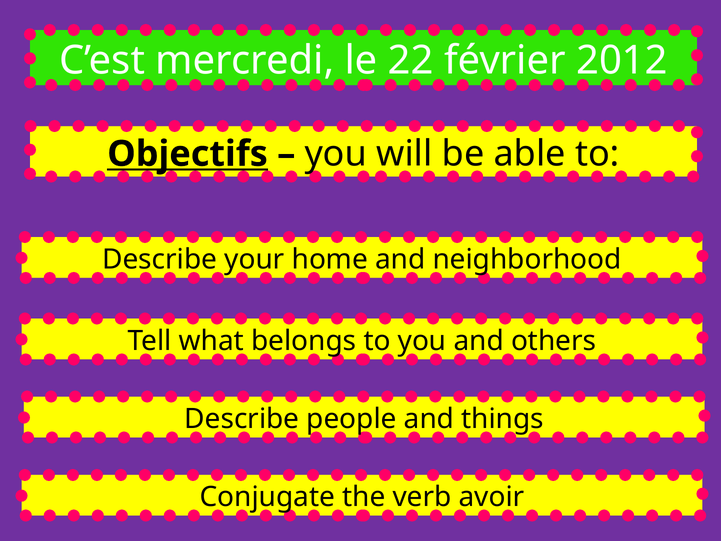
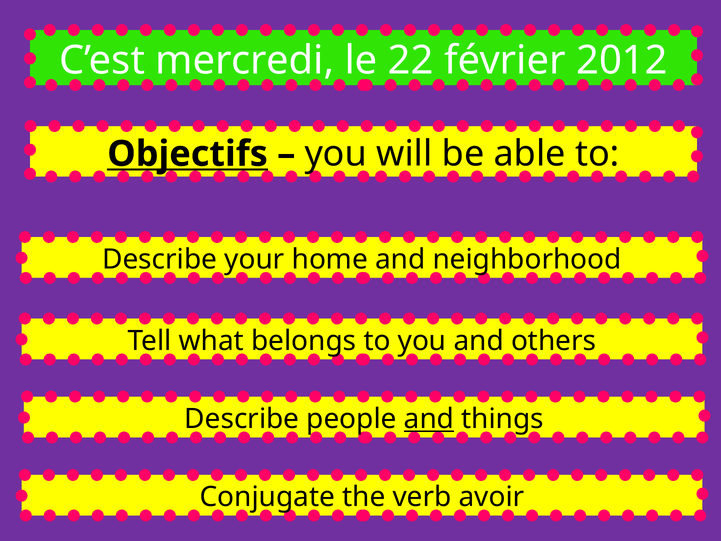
and underline: none -> present (429, 419)
